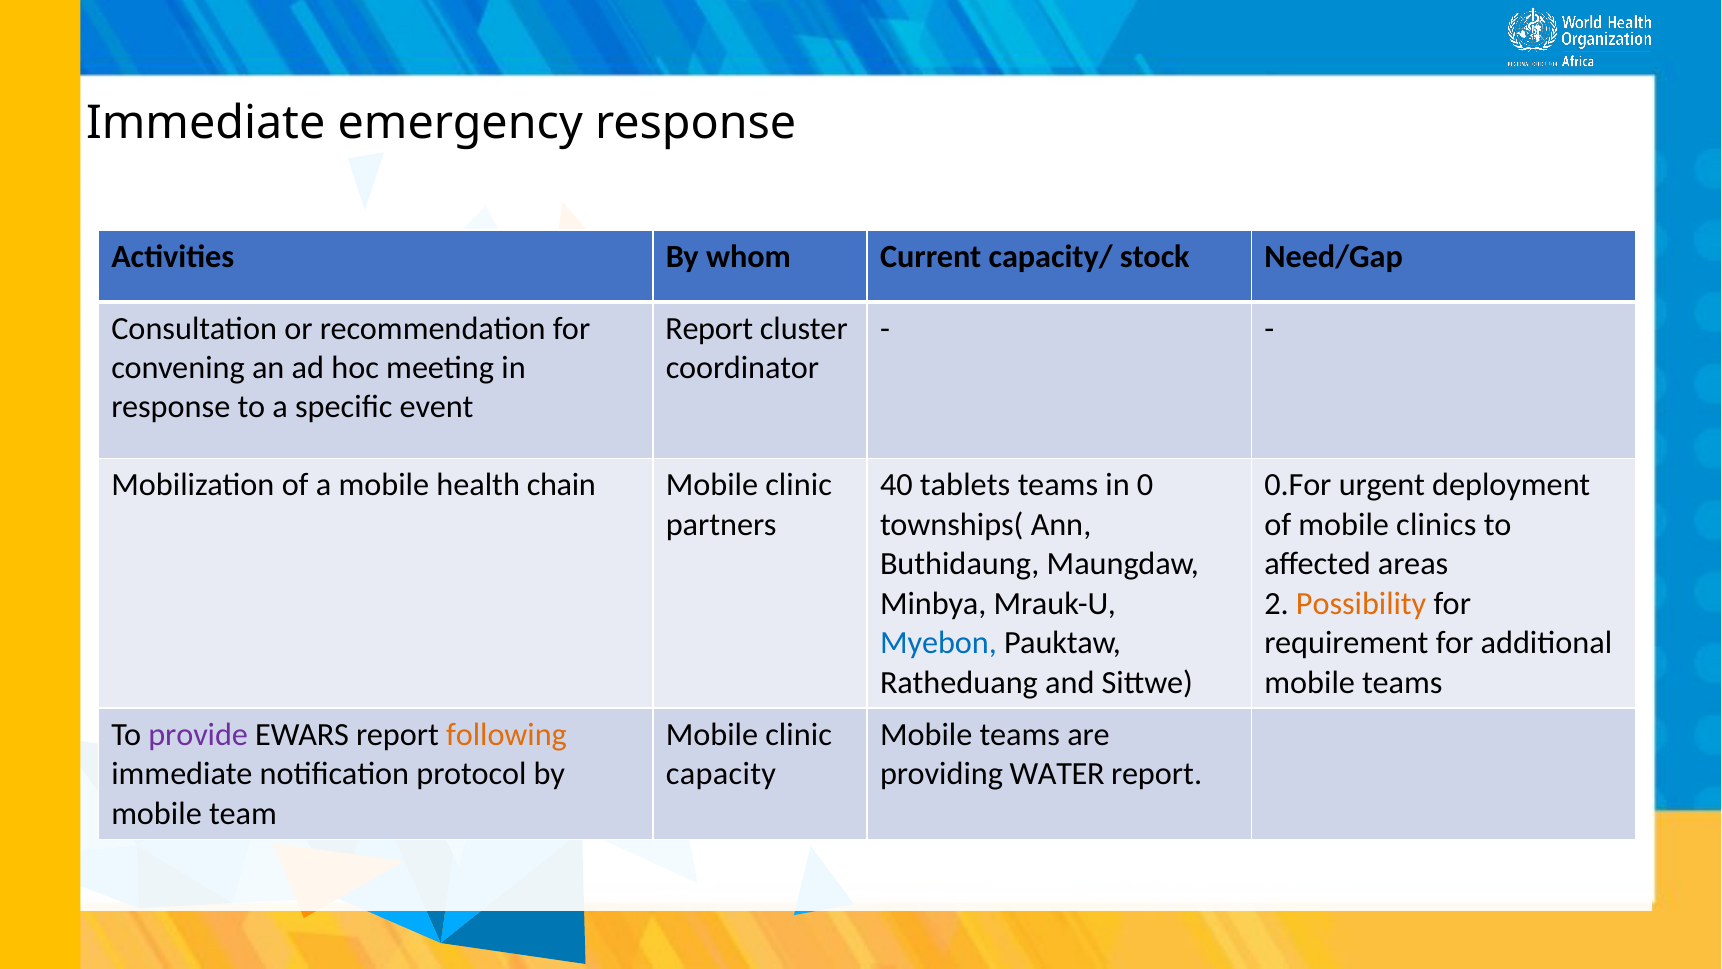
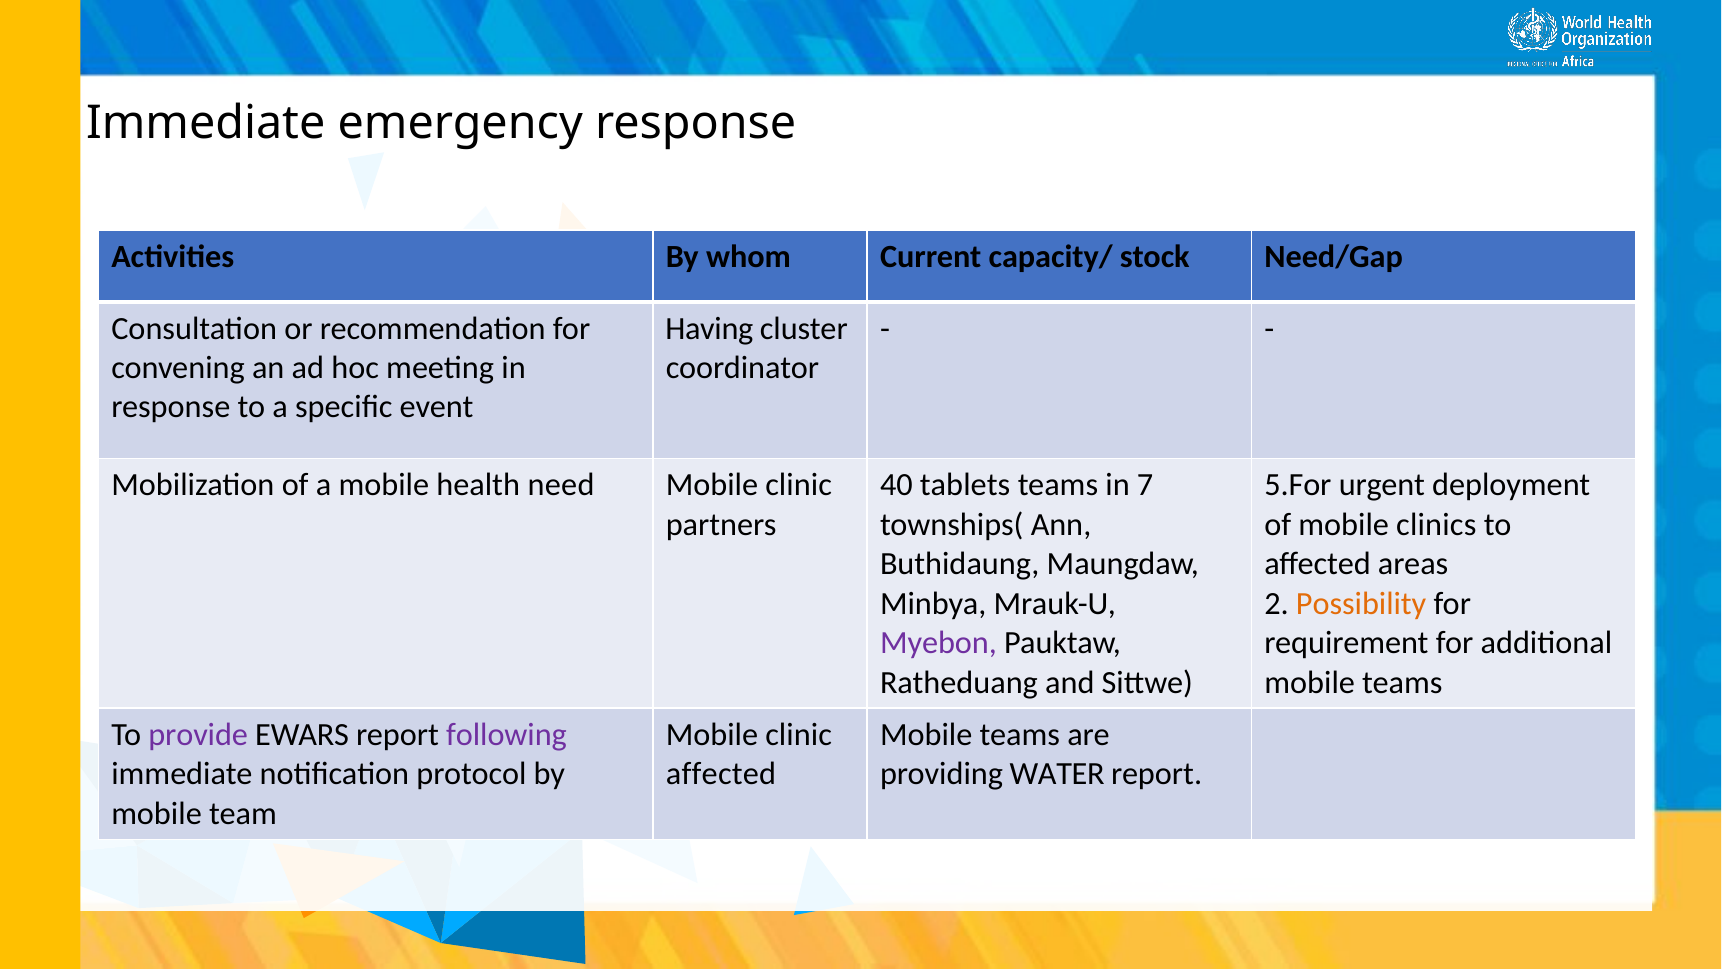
Report: Report -> Having (709, 328)
chain: chain -> need (561, 485)
0: 0 -> 7 (1145, 485)
0.For: 0.For -> 5.For (1298, 485)
Myebon colour: blue -> purple (938, 643)
following colour: orange -> purple (506, 734)
capacity: capacity -> affected (721, 774)
